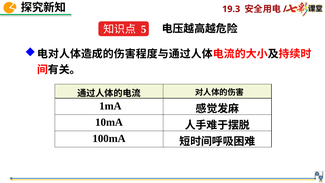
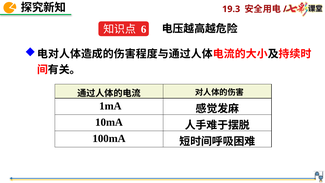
5: 5 -> 6 (144, 29)
